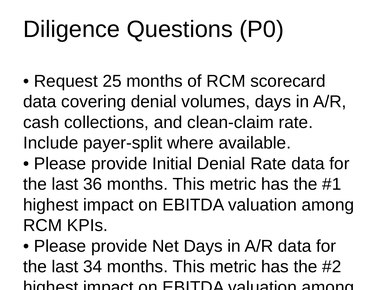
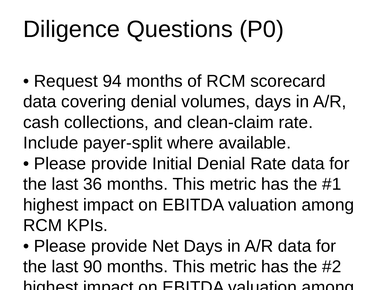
25: 25 -> 94 (112, 81)
34: 34 -> 90 (93, 266)
